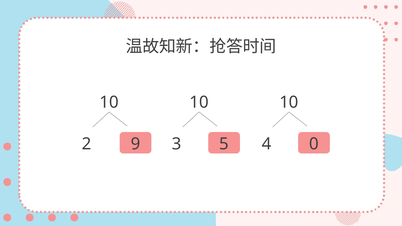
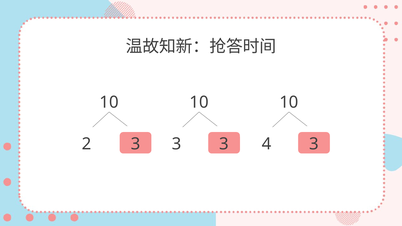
2 9: 9 -> 3 (135, 144)
3 5: 5 -> 3 (224, 144)
4 0: 0 -> 3 (314, 144)
